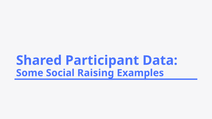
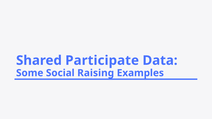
Participant: Participant -> Participate (102, 61)
